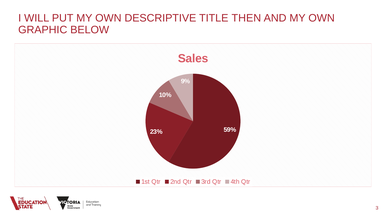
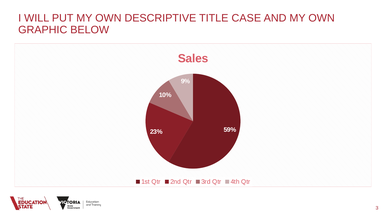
THEN: THEN -> CASE (246, 18)
